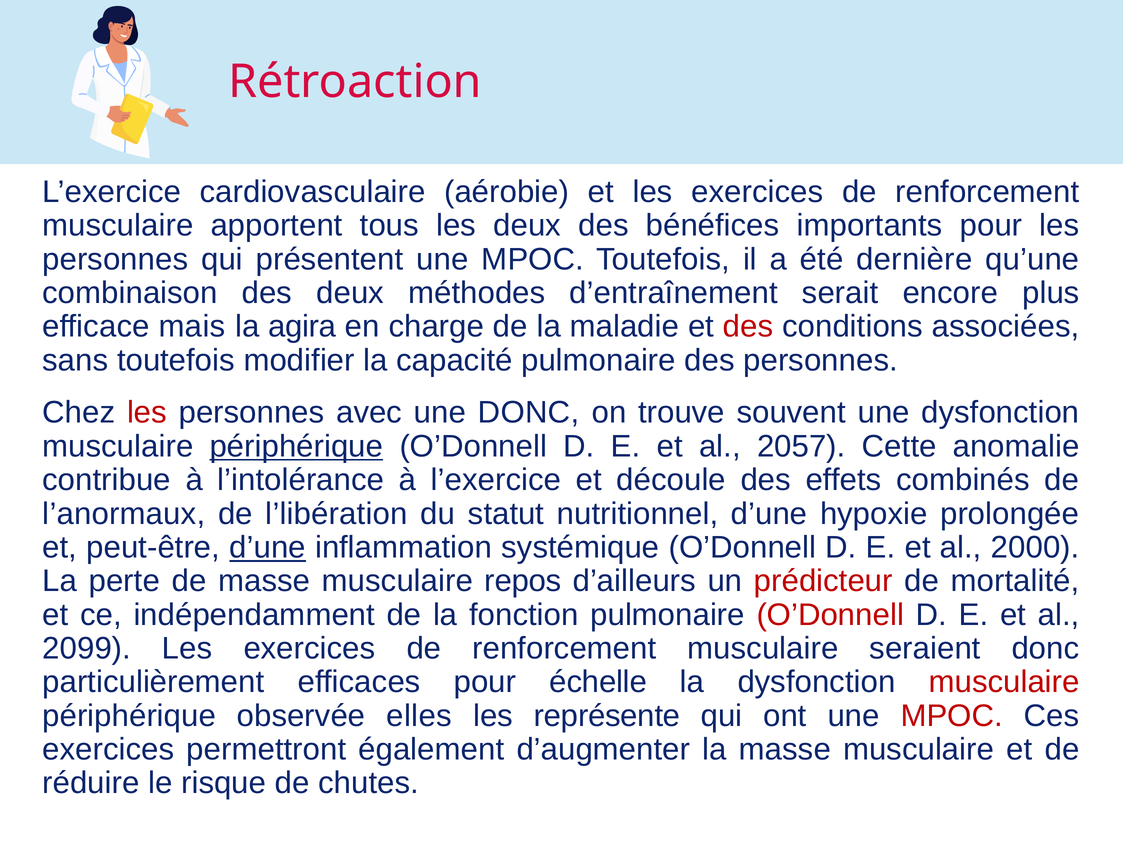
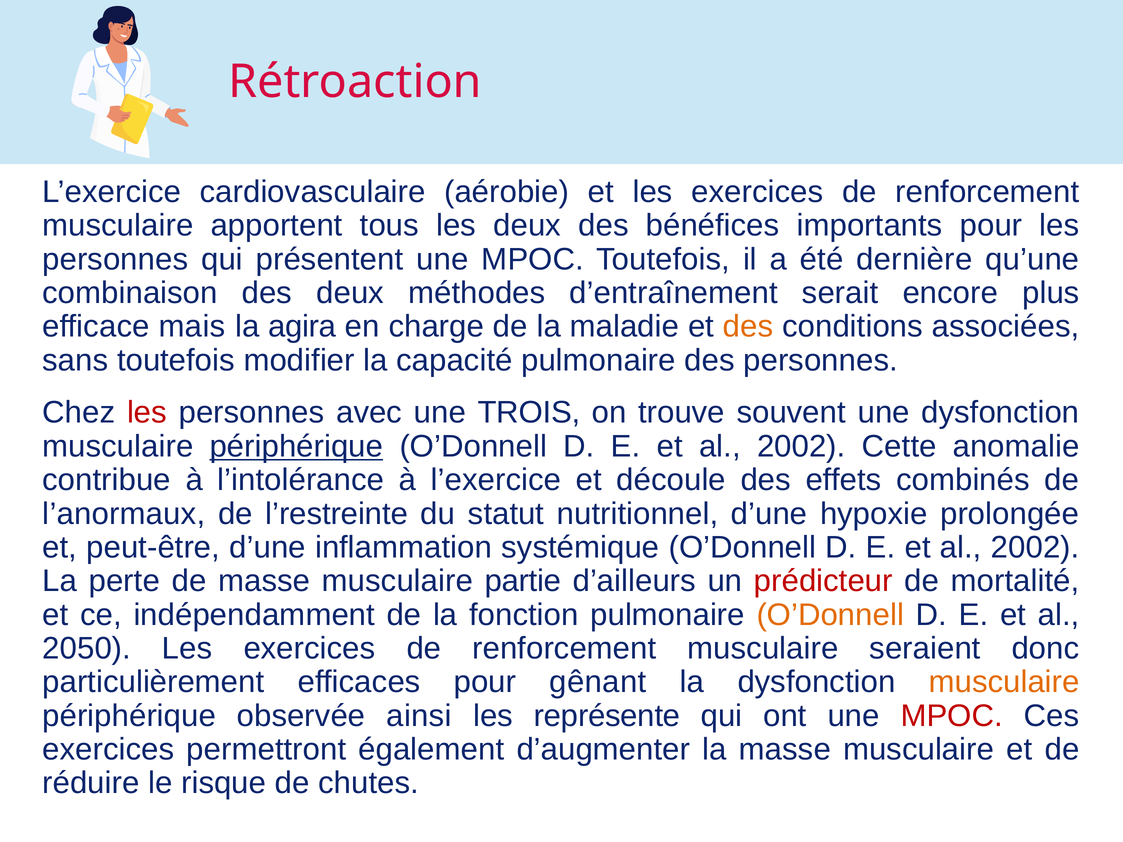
des colour: red -> orange (748, 327)
une DONC: DONC -> TROIS (529, 413)
2057: 2057 -> 2002 (801, 447)
l’libération: l’libération -> l’restreinte (337, 514)
d’une underline: present -> none (268, 548)
2000: 2000 -> 2002 (1035, 548)
repos: repos -> partie (523, 581)
O’Donnell colour: red -> orange (830, 615)
2099: 2099 -> 2050 (87, 649)
échelle: échelle -> gênant (598, 682)
musculaire colour: red -> orange (1004, 682)
elles: elles -> ainsi (419, 716)
